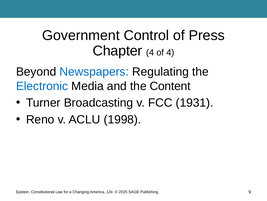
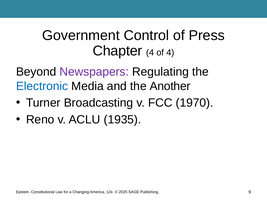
Newspapers colour: blue -> purple (94, 72)
Content: Content -> Another (170, 86)
1931: 1931 -> 1970 (195, 102)
1998: 1998 -> 1935 (122, 119)
